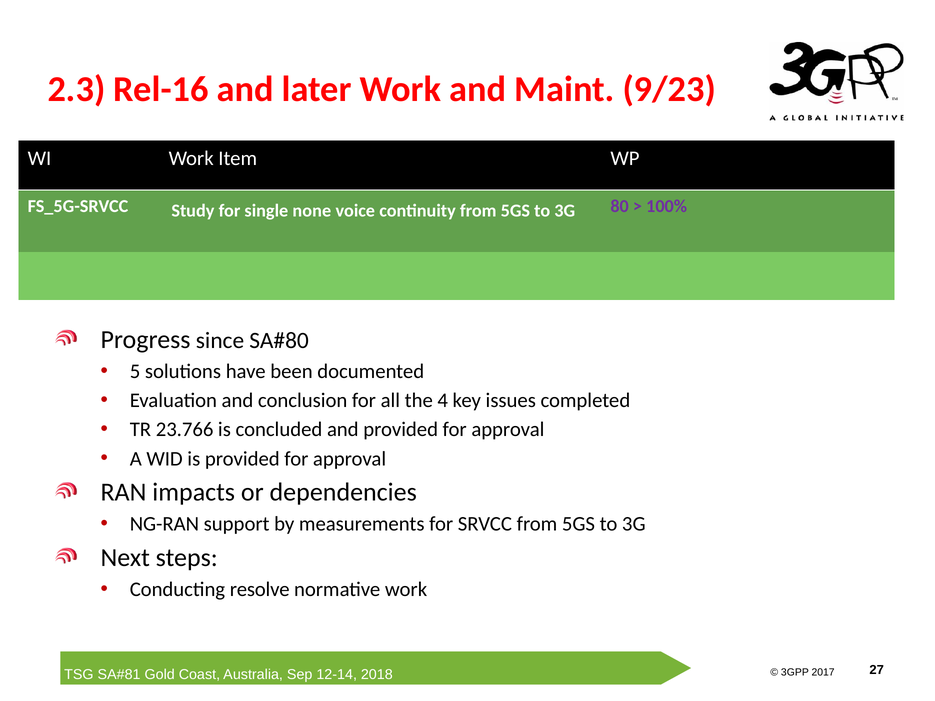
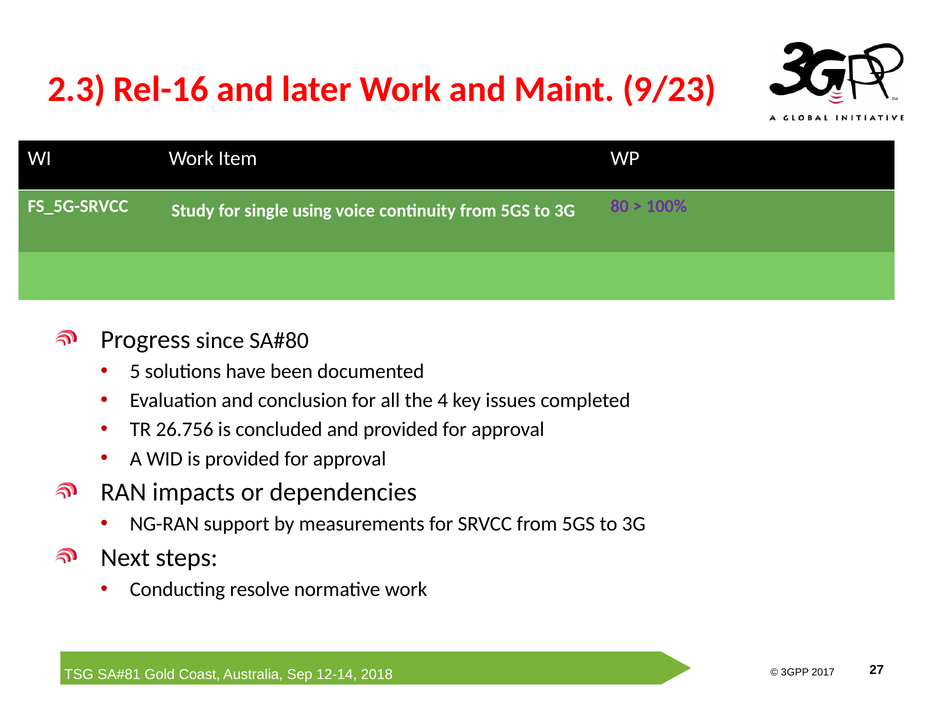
none: none -> using (312, 211)
23.766: 23.766 -> 26.756 (185, 430)
